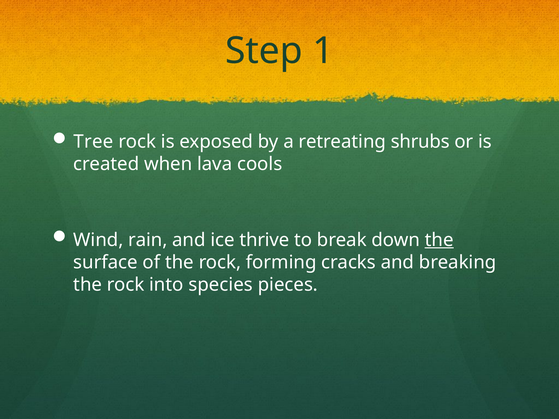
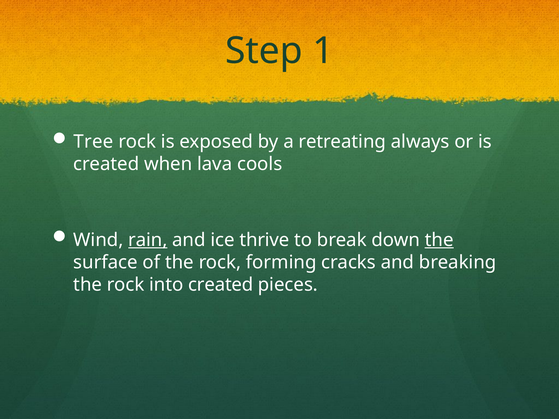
shrubs: shrubs -> always (420, 142)
rain underline: none -> present (148, 240)
into species: species -> created (221, 285)
